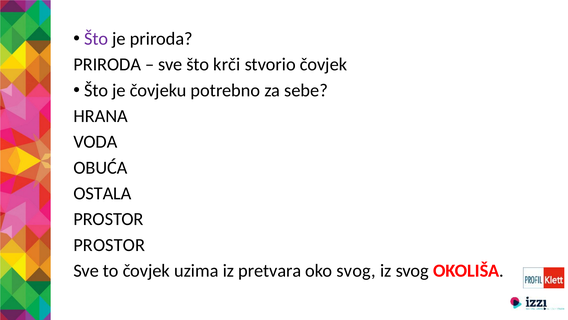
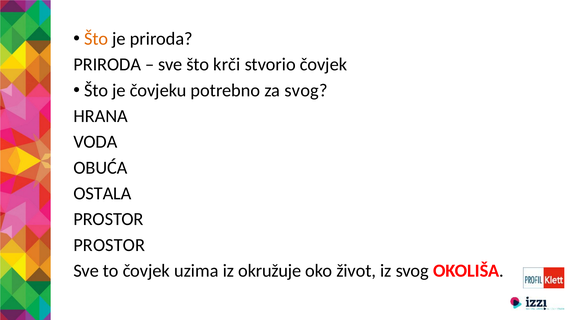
Što colour: purple -> orange (96, 39)
za sebe: sebe -> svog (306, 90)
pretvara: pretvara -> okružuje (270, 270)
oko svog: svog -> život (356, 270)
